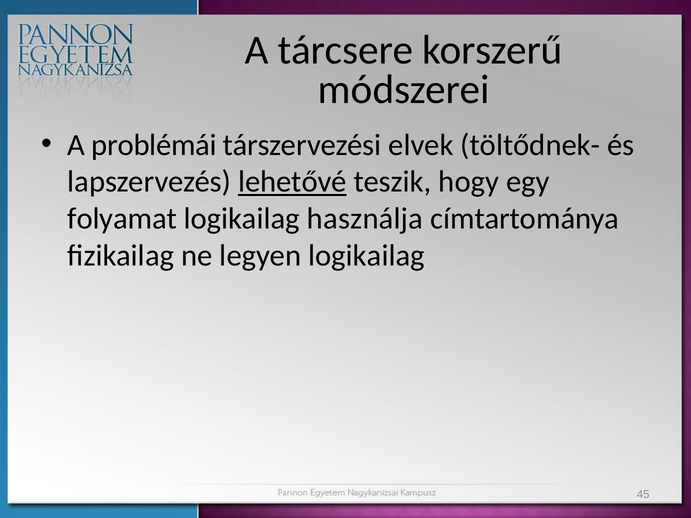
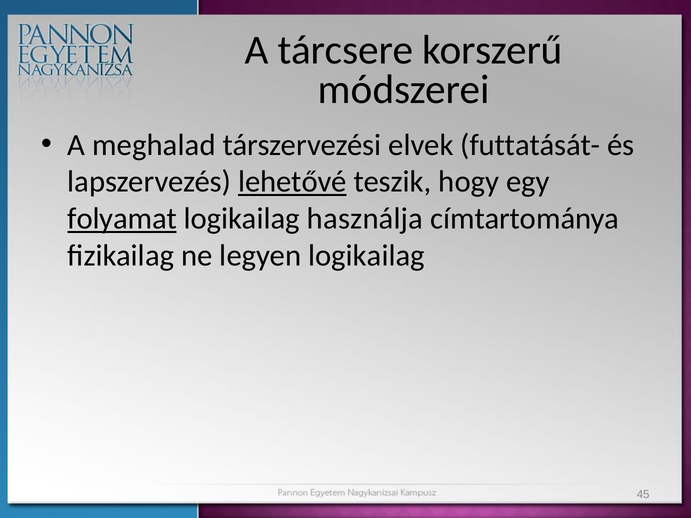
problémái: problémái -> meghalad (154, 145)
töltődnek-: töltődnek- -> futtatását- (530, 145)
folyamat underline: none -> present (122, 219)
